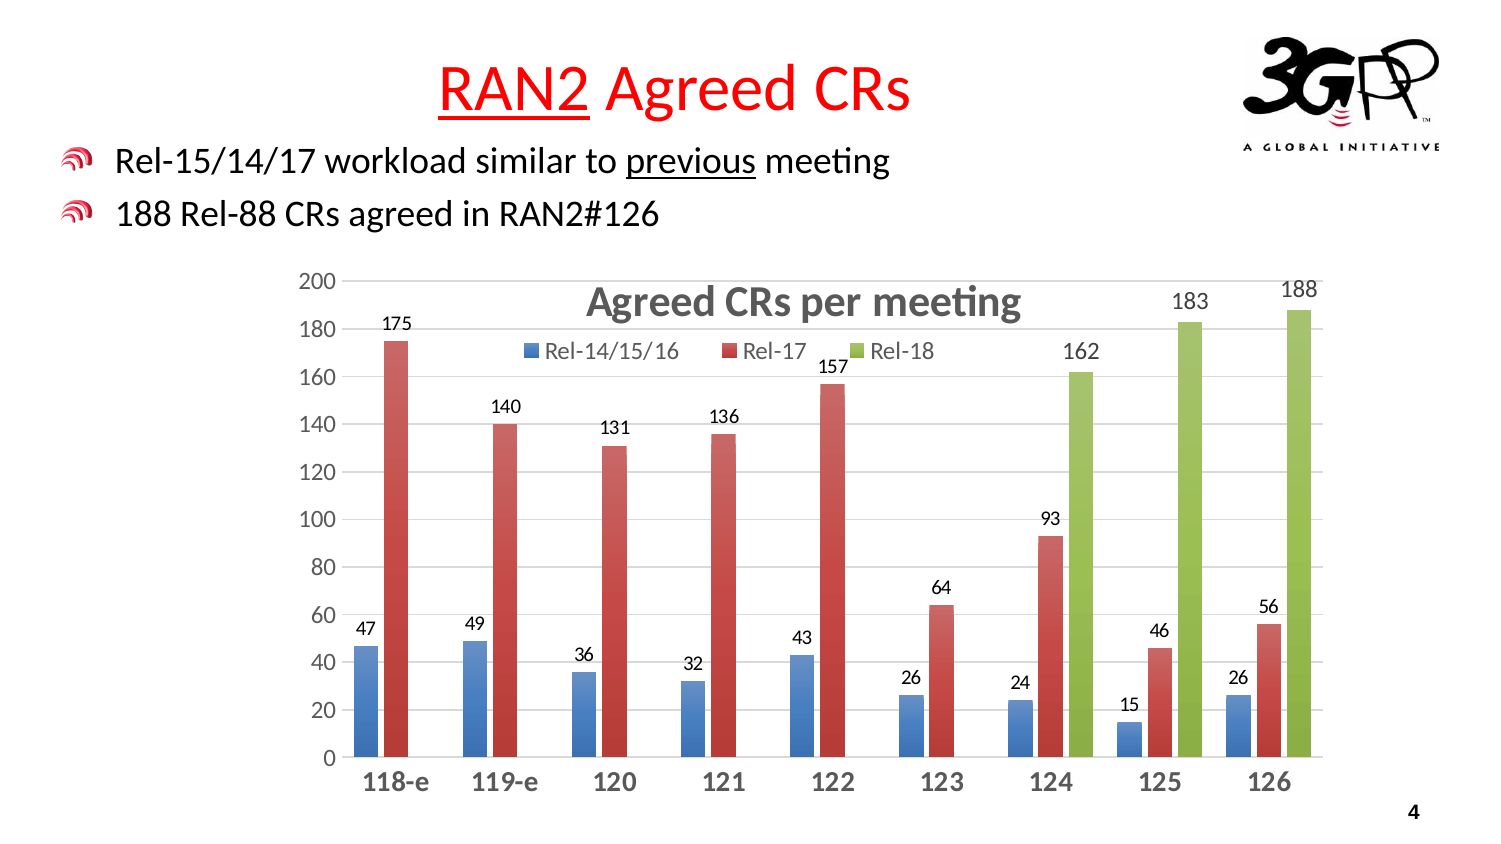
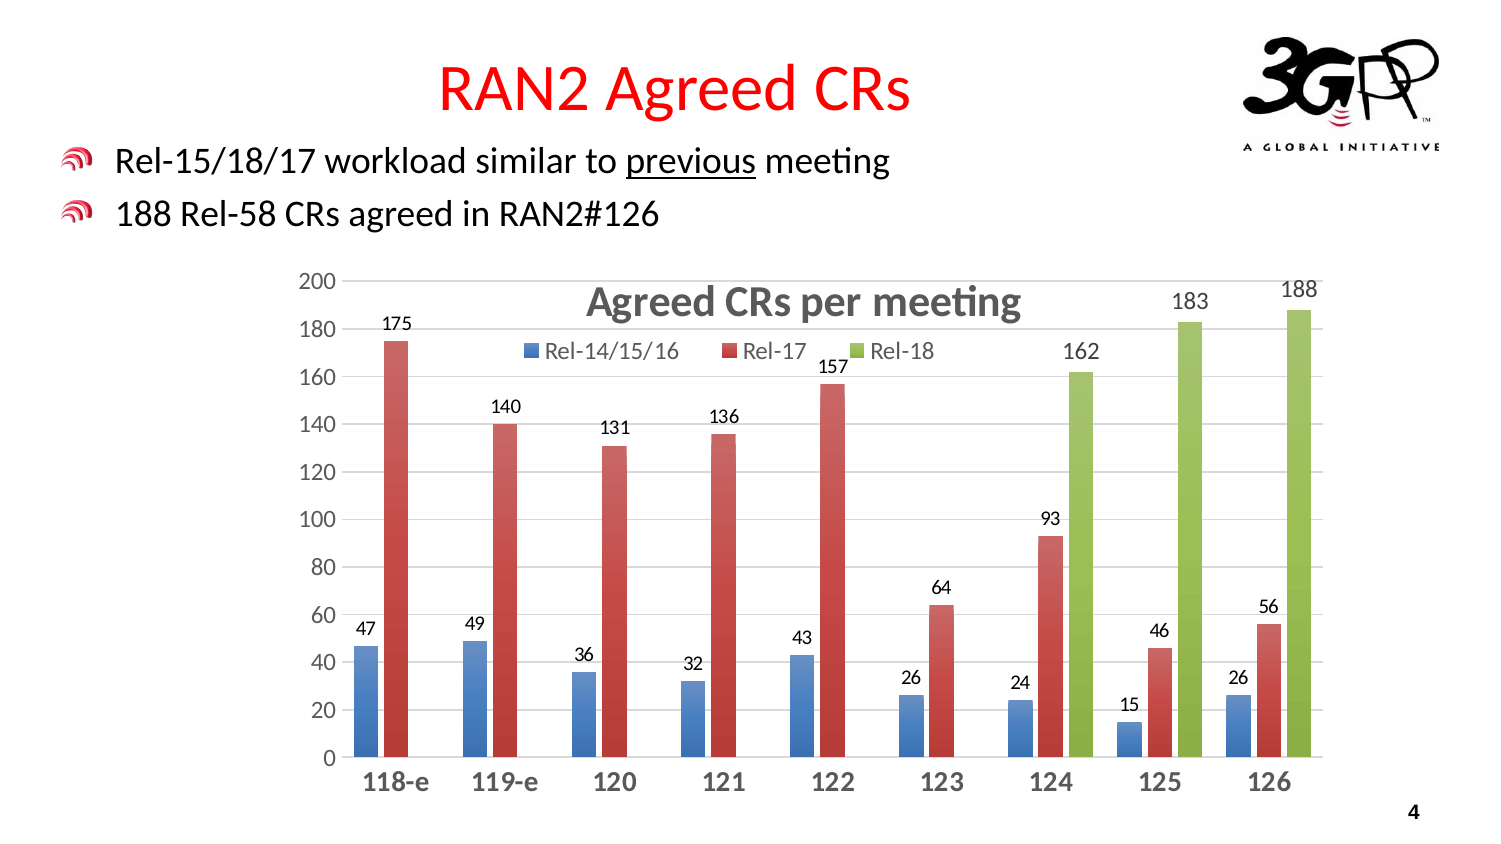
RAN2 underline: present -> none (514, 89)
Rel-15/14/17: Rel-15/14/17 -> Rel-15/18/17 (215, 162)
Rel-88: Rel-88 -> Rel-58 (228, 214)
